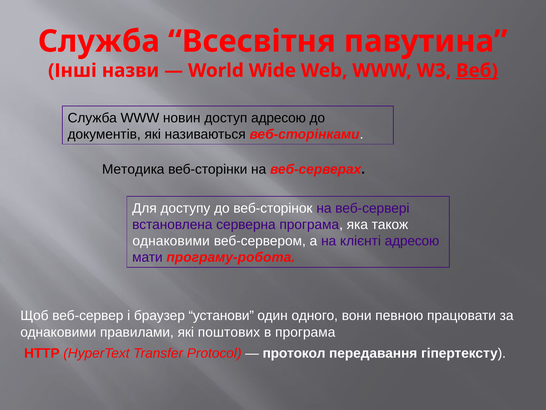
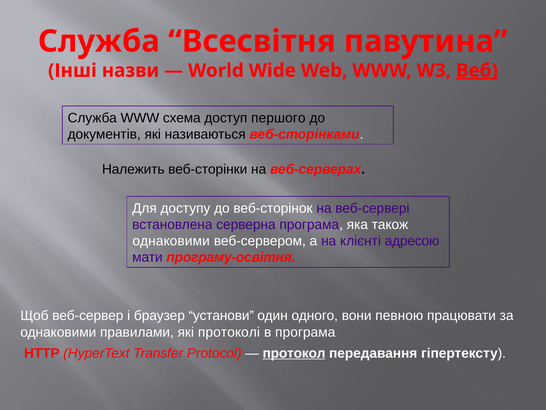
новин: новин -> схема (182, 118)
доступ адресою: адресою -> першого (278, 118)
Методика: Методика -> Належить (133, 169)
програму-робота: програму-робота -> програму-освітня (231, 257)
поштових: поштових -> протоколі (229, 332)
протокол underline: none -> present (294, 353)
